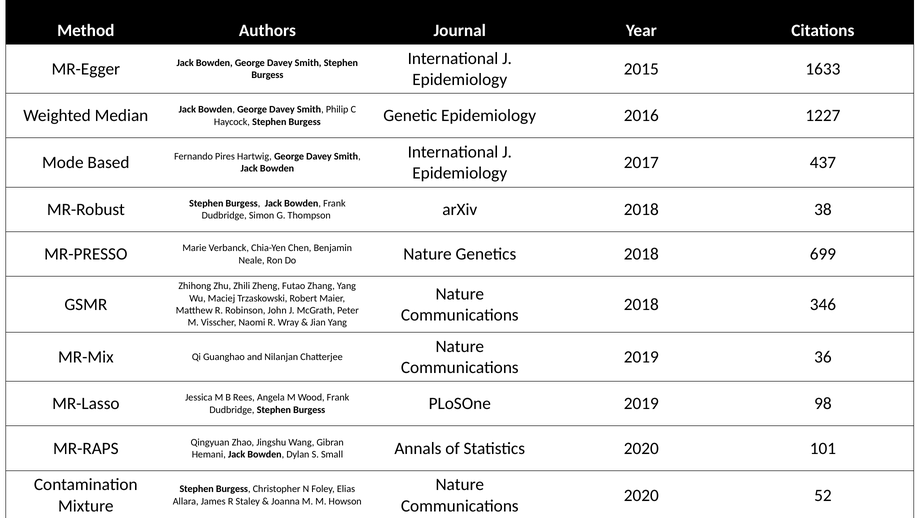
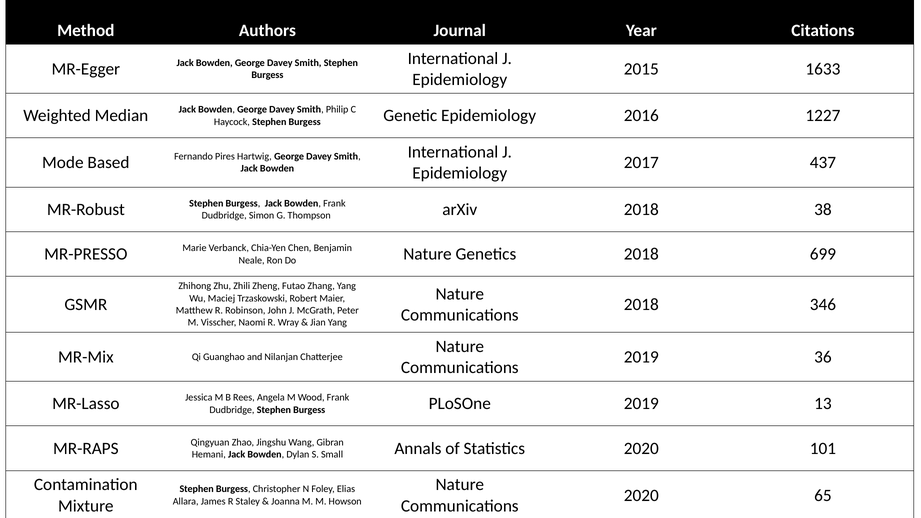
98: 98 -> 13 (823, 404)
52: 52 -> 65 (823, 495)
